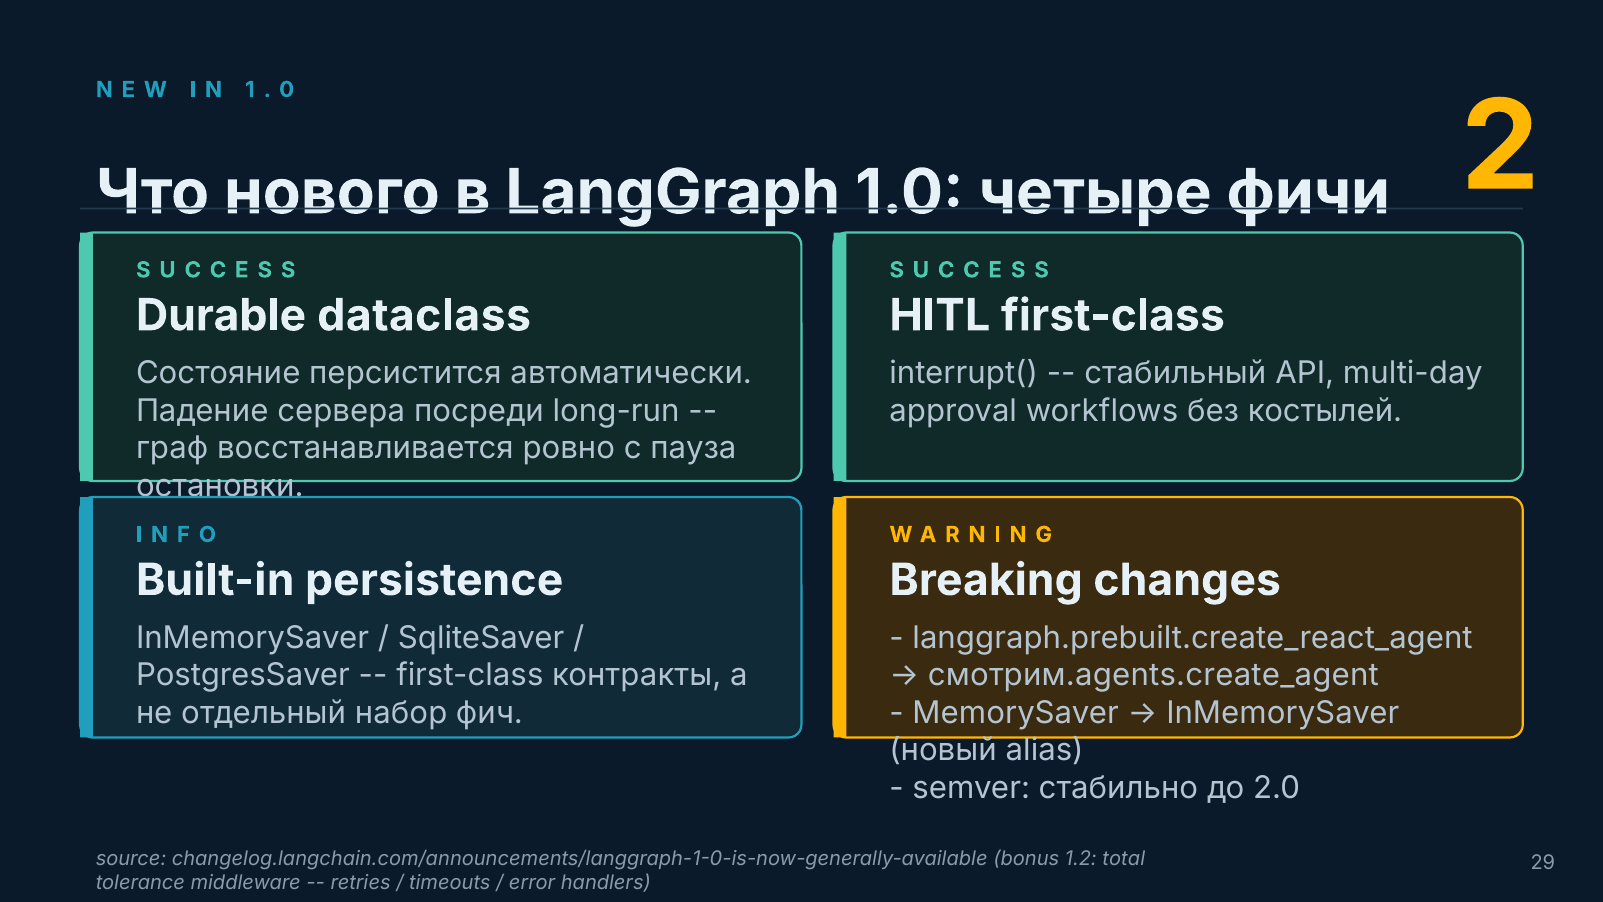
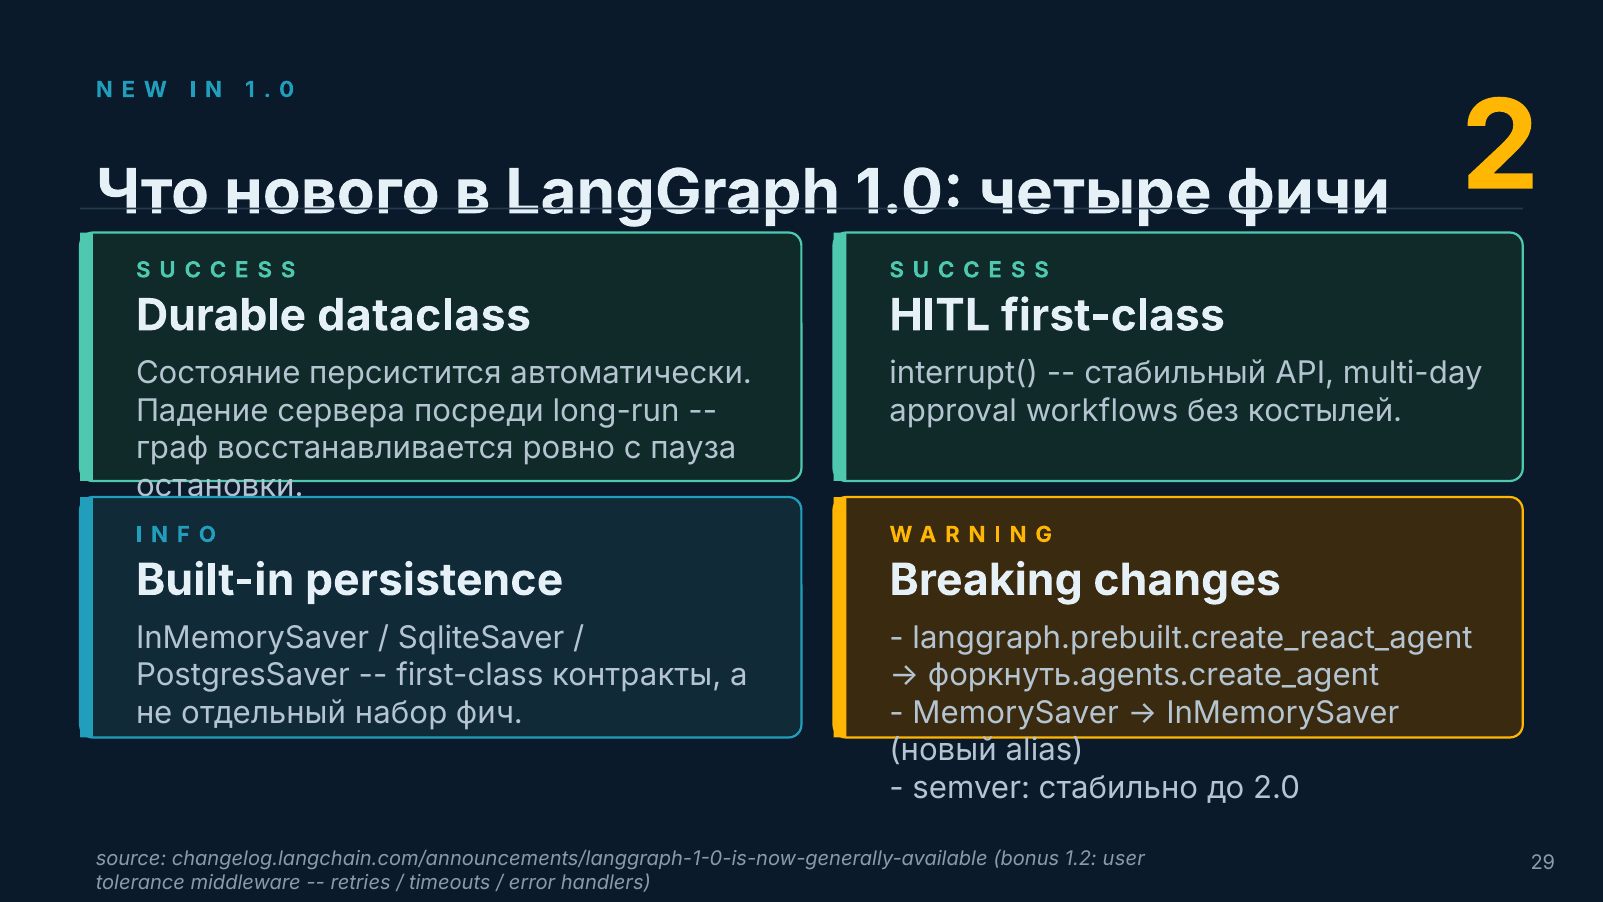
смотрим.agents.create_agent: смотрим.agents.create_agent -> форкнуть.agents.create_agent (1154, 675)
total: total -> user (1124, 859)
